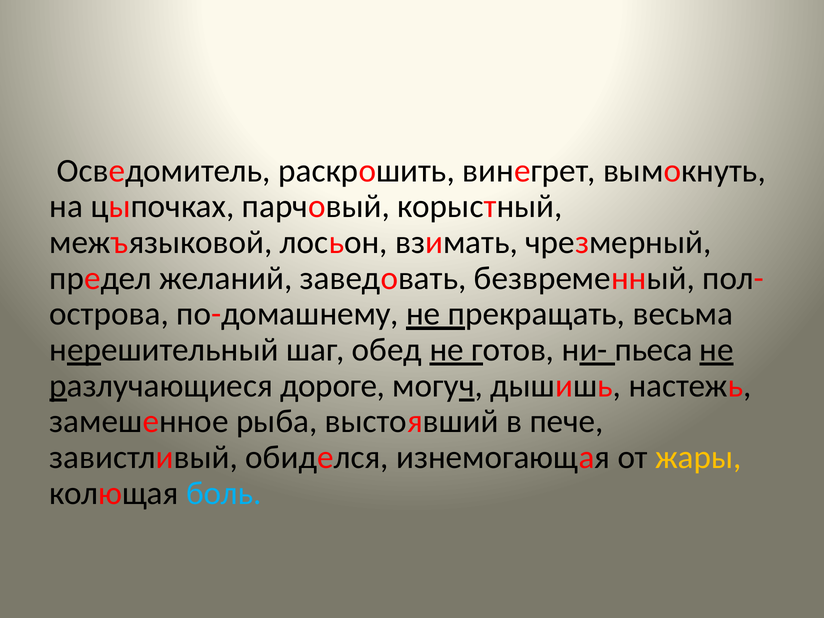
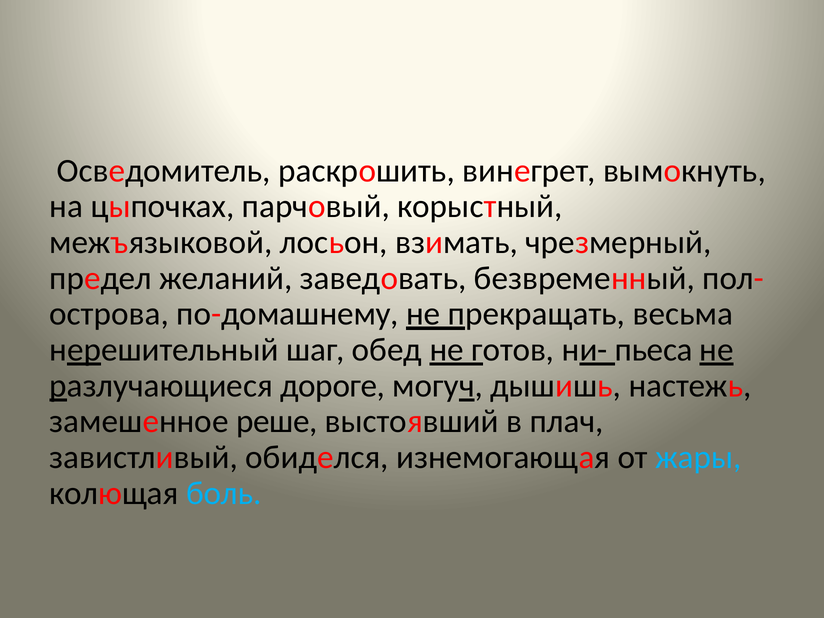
рыба: рыба -> реше (277, 421)
пече: пече -> плач (566, 421)
жары colour: yellow -> light blue (698, 457)
